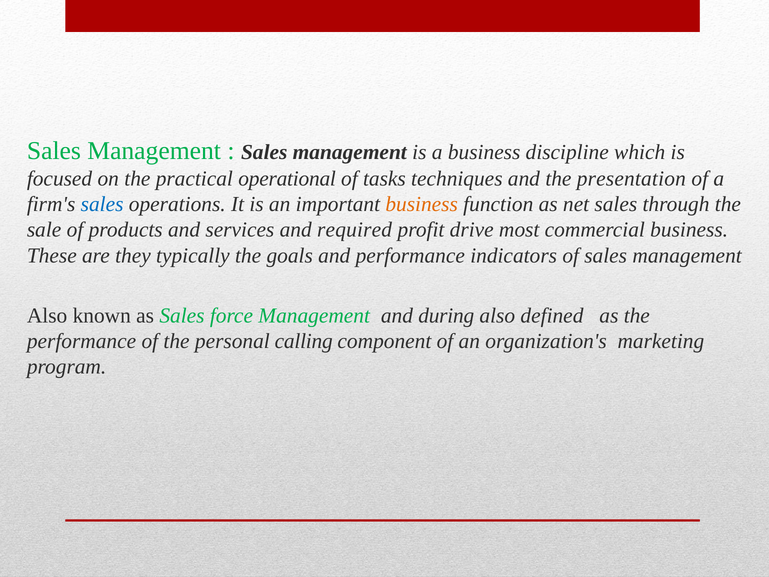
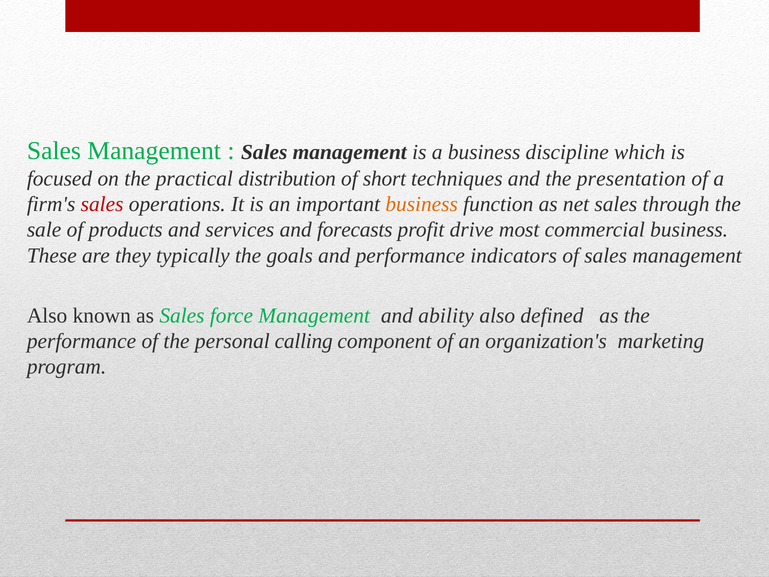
operational: operational -> distribution (287, 178)
tasks: tasks -> short (385, 178)
sales colour: blue -> red (102, 204)
required: required -> forecasts (355, 230)
during: during -> ability (446, 315)
